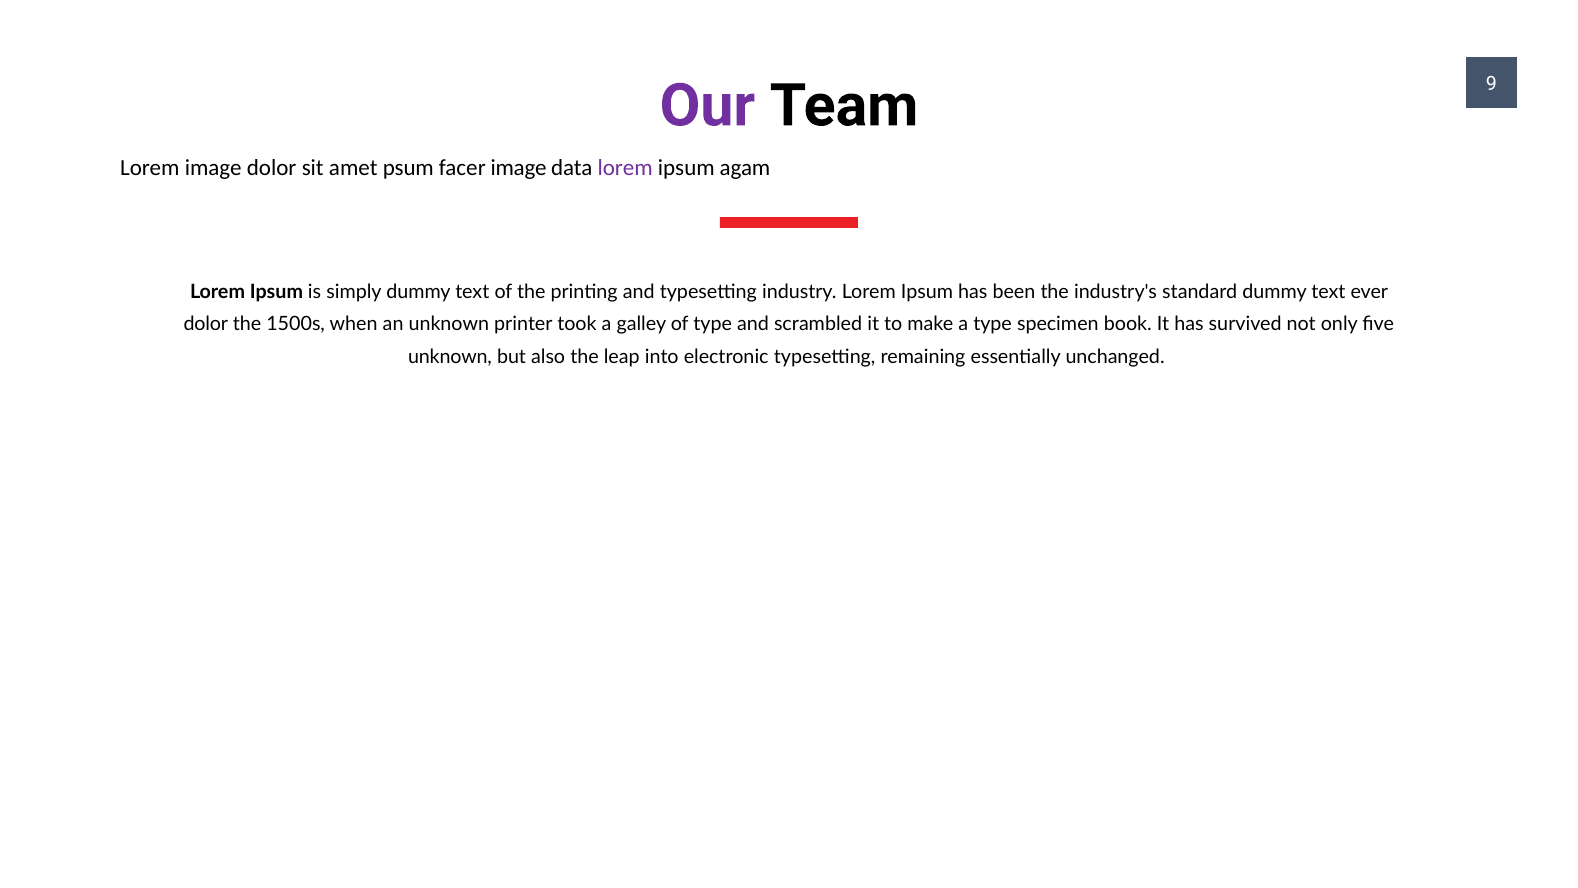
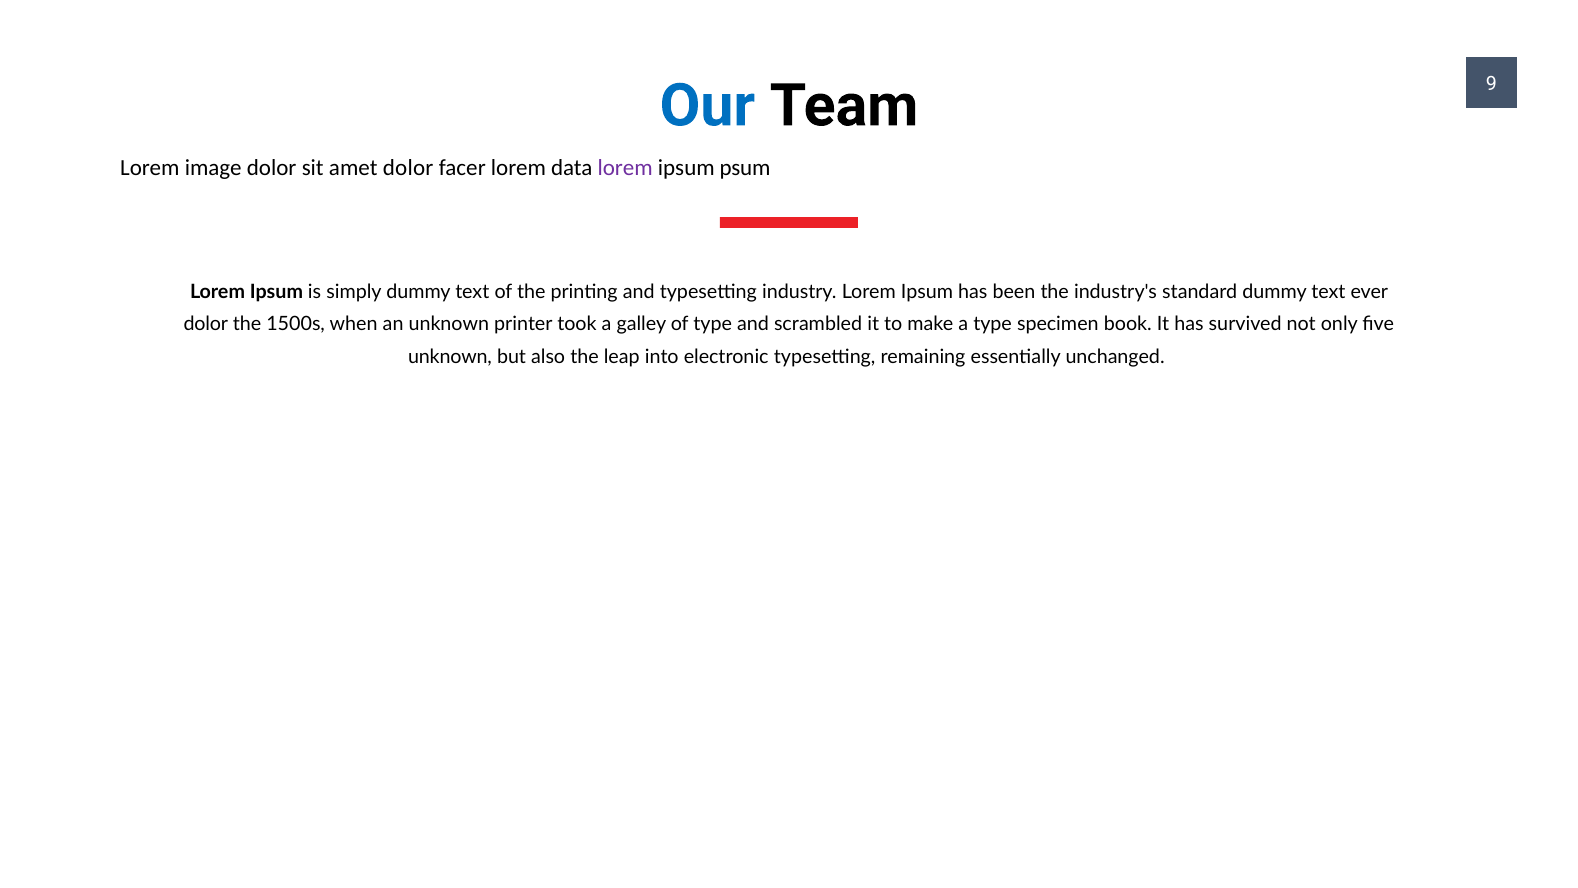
Our colour: purple -> blue (707, 106)
amet psum: psum -> dolor (408, 168)
facer image: image -> lorem (518, 168)
agam: agam -> psum (745, 168)
